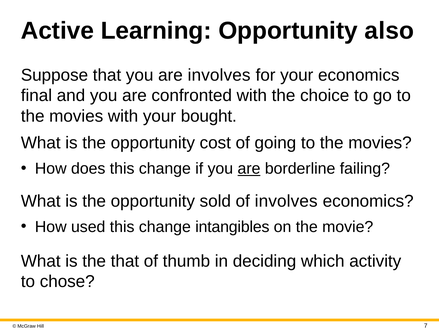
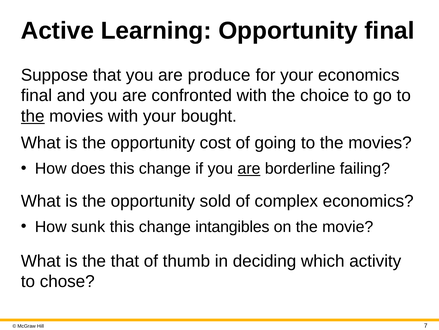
Opportunity also: also -> final (390, 31)
are involves: involves -> produce (219, 75)
the underline: none -> present (33, 116)
of involves: involves -> complex (286, 201)
used: used -> sunk (88, 226)
